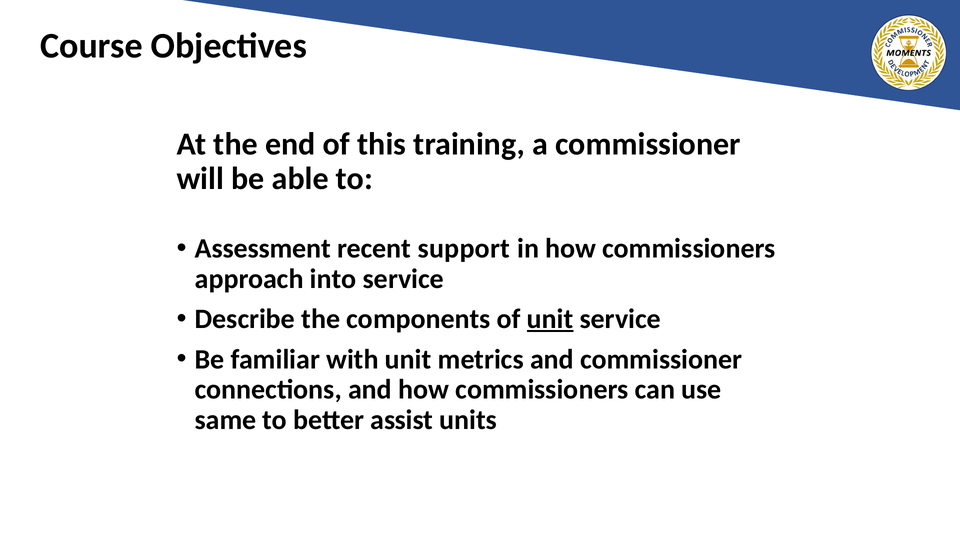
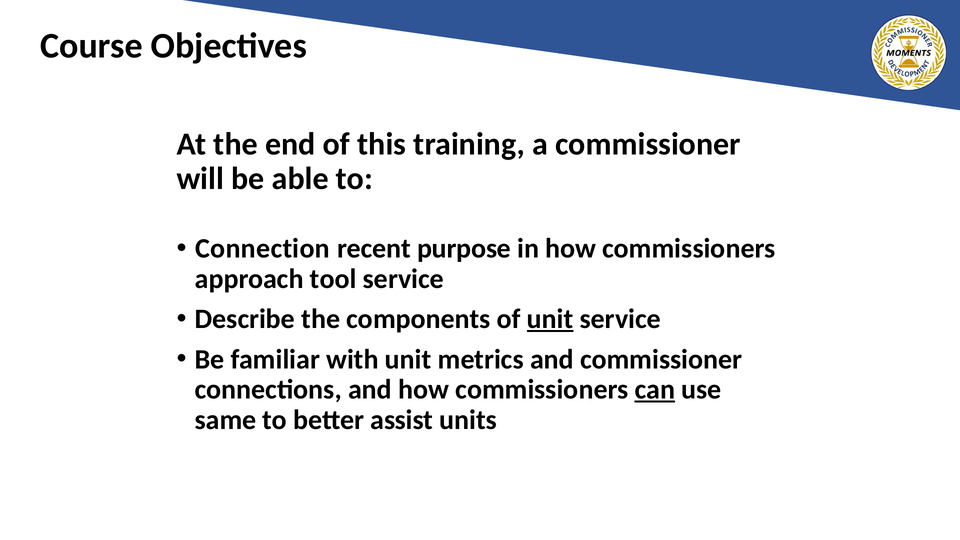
Assessment: Assessment -> Connection (263, 249)
support: support -> purpose (464, 249)
into: into -> tool (333, 279)
can underline: none -> present (655, 390)
